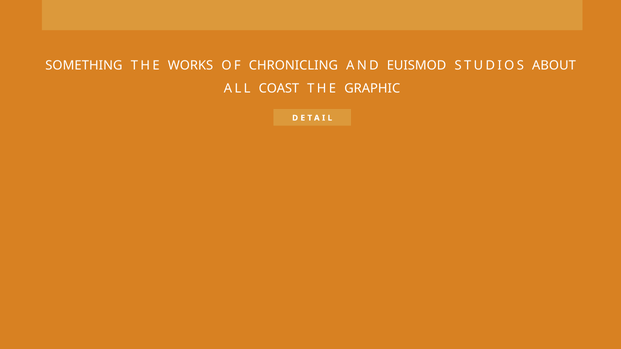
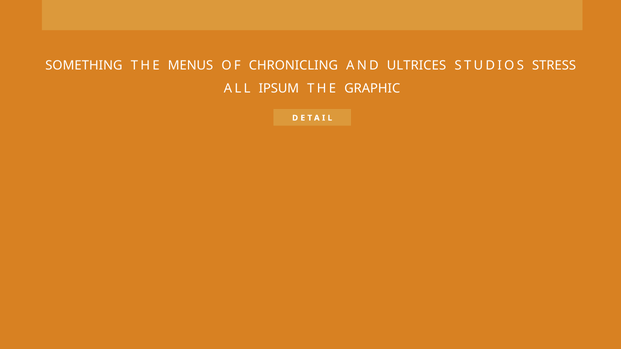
WORKS: WORKS -> MENUS (190, 65)
EUISMOD: EUISMOD -> ULTRICES (416, 65)
ABOUT: ABOUT -> STRESS (554, 65)
COAST: COAST -> IPSUM (279, 89)
